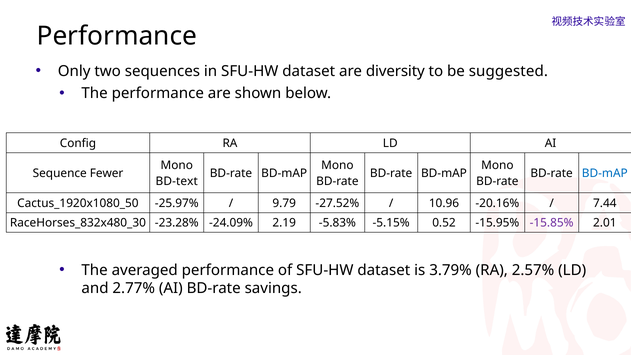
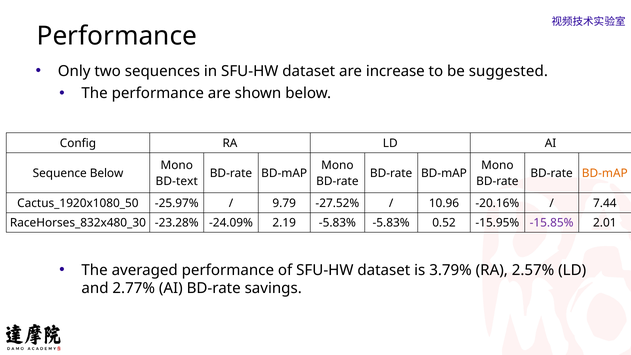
diversity: diversity -> increase (395, 71)
Sequence Fewer: Fewer -> Below (107, 173)
BD-mAP colour: blue -> orange (605, 173)
-5.83% -5.15%: -5.15% -> -5.83% (391, 223)
